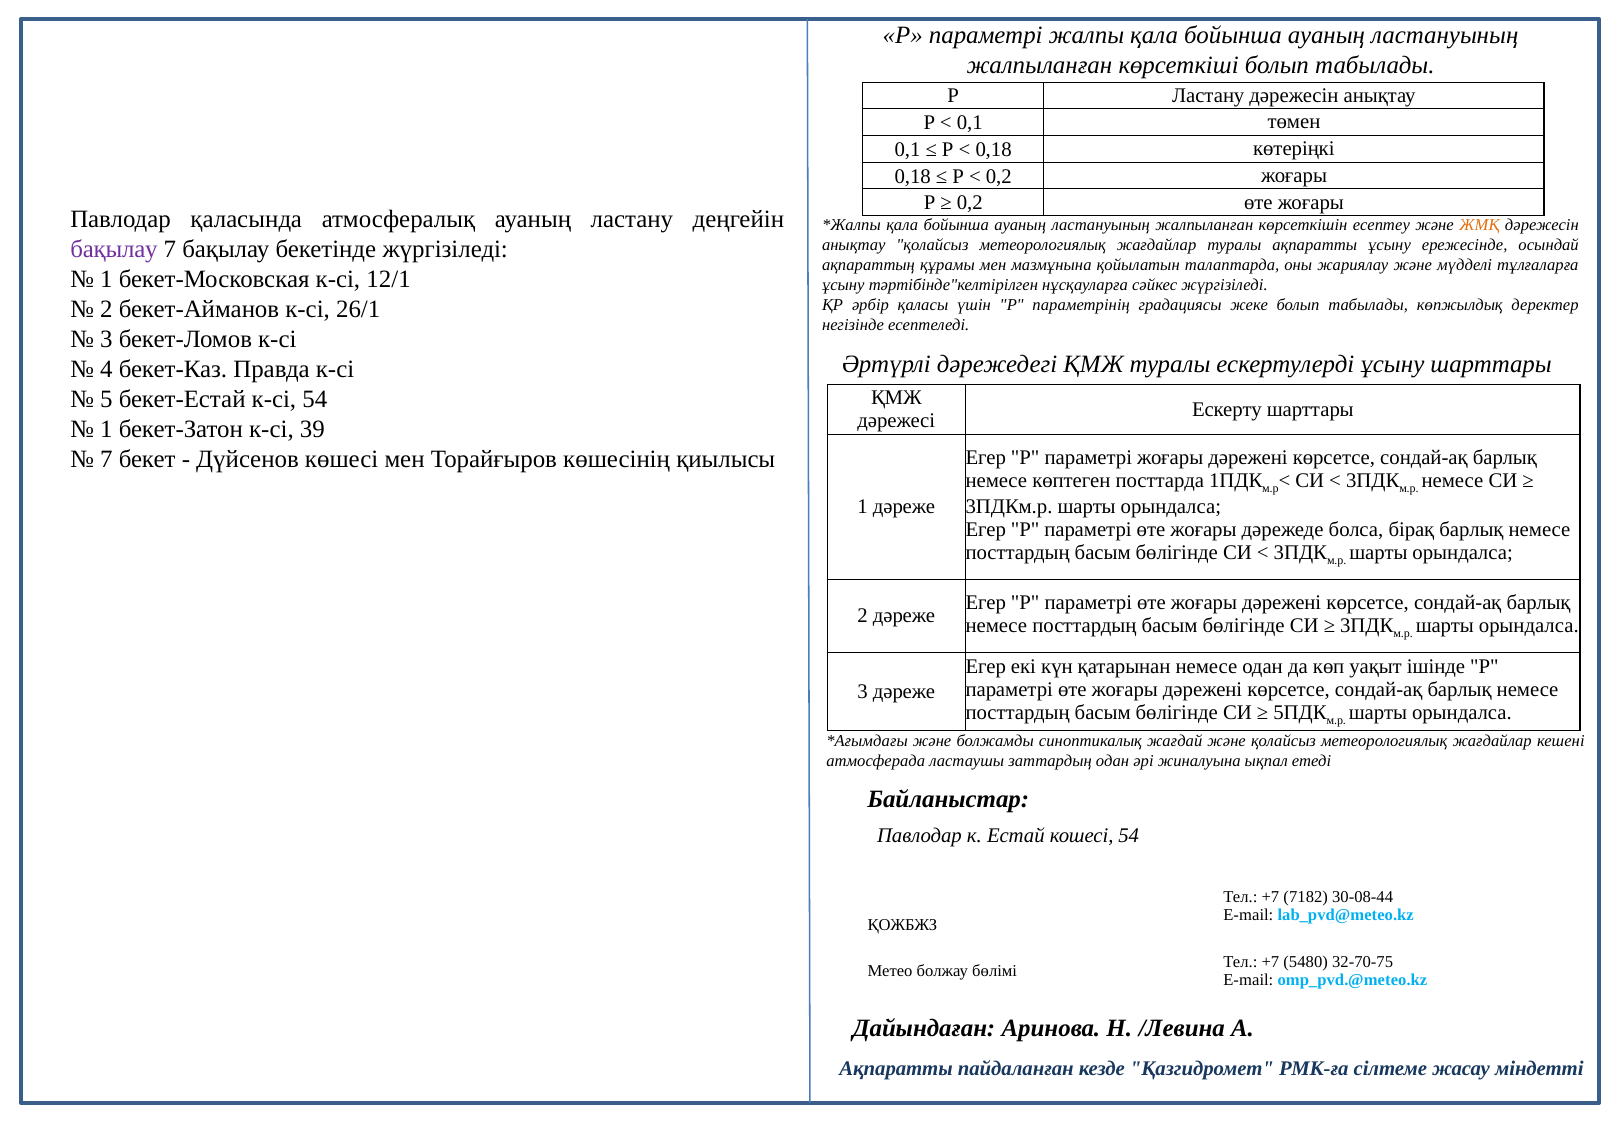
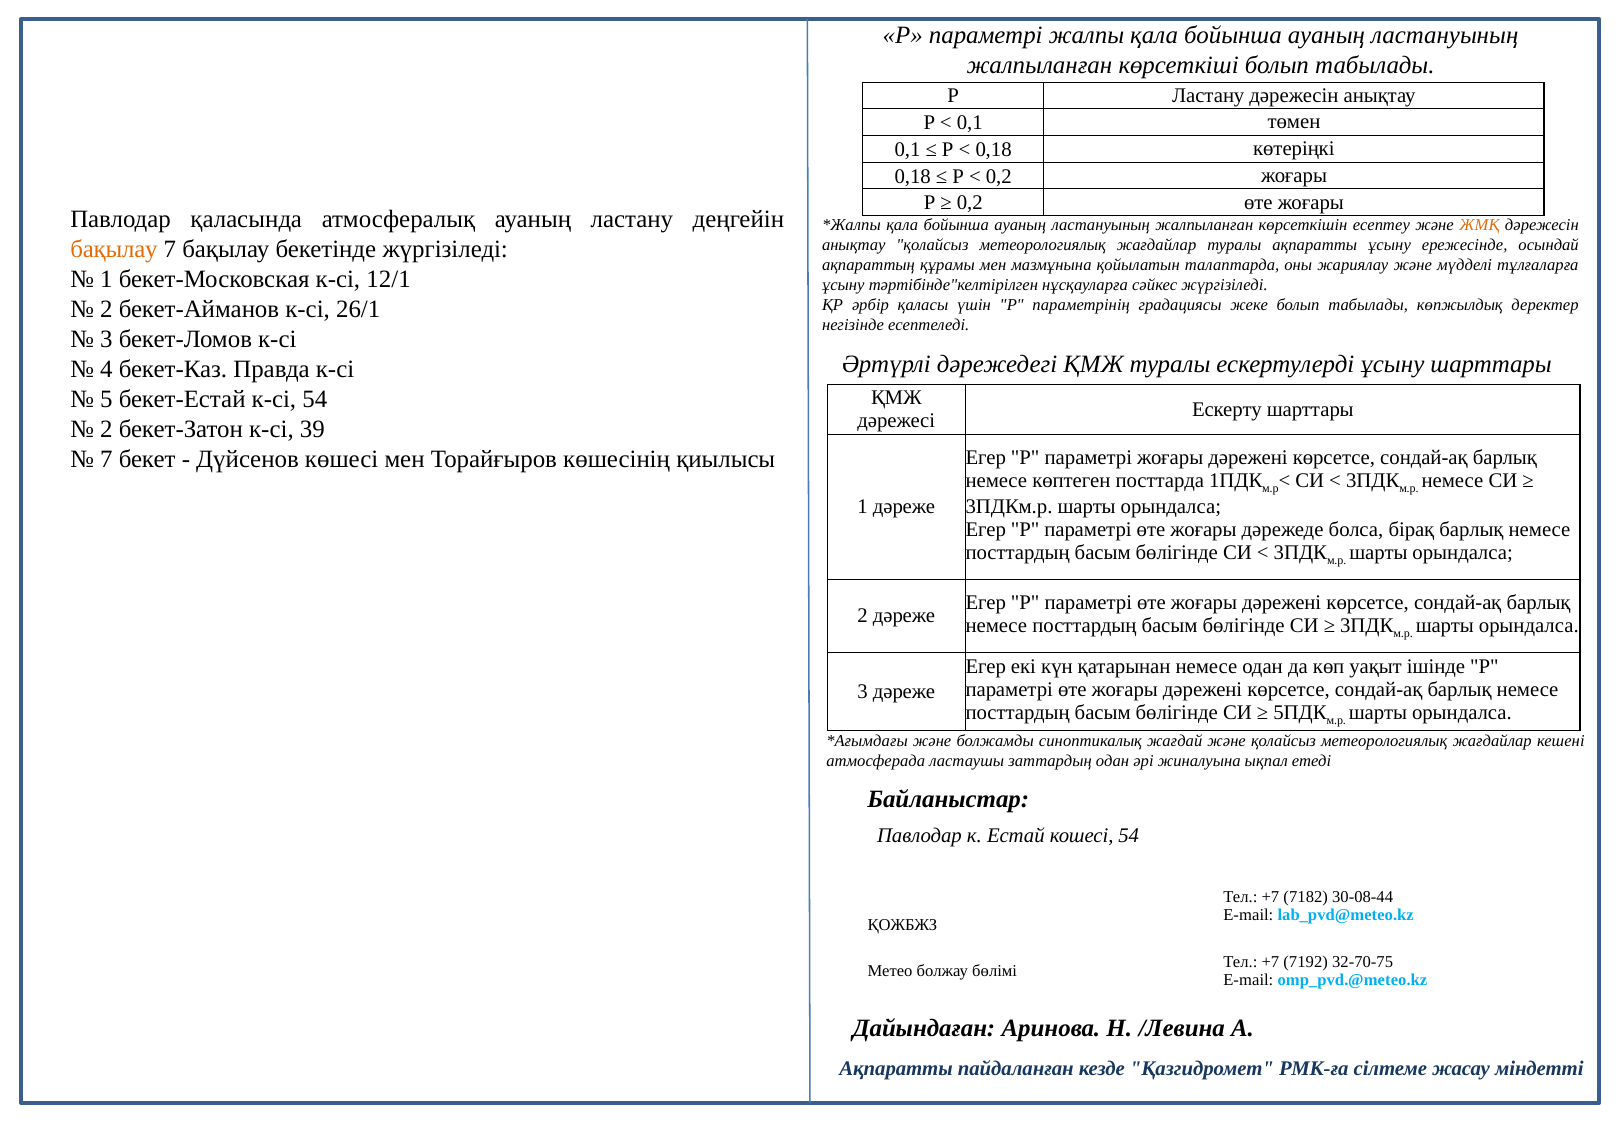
бақылау colour: purple -> orange (114, 250)
1: 1 -> 2 (106, 429)
5480: 5480 -> 7192 (1306, 961)
